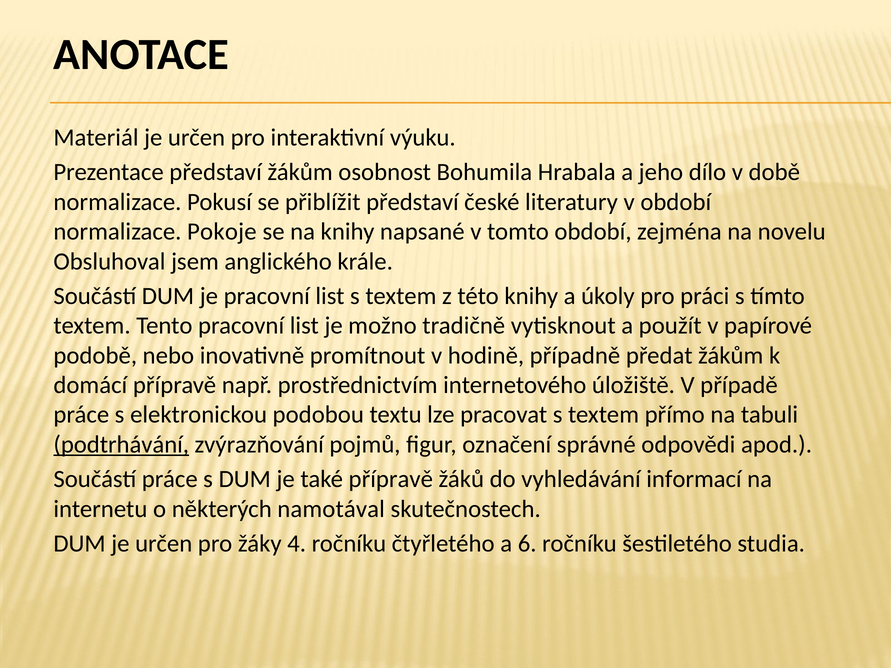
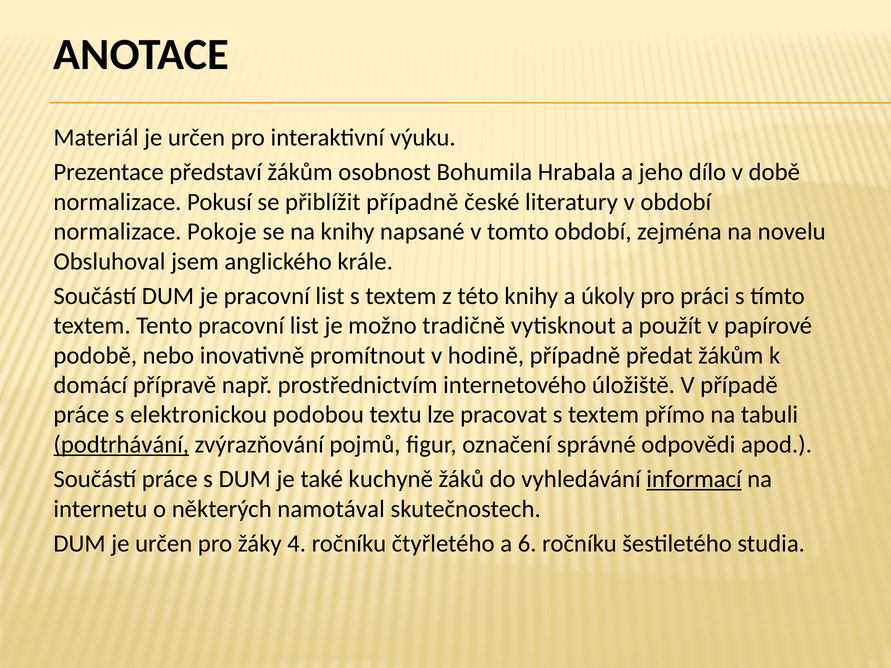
přiblížit představí: představí -> případně (412, 202)
také přípravě: přípravě -> kuchyně (391, 479)
informací underline: none -> present (694, 479)
